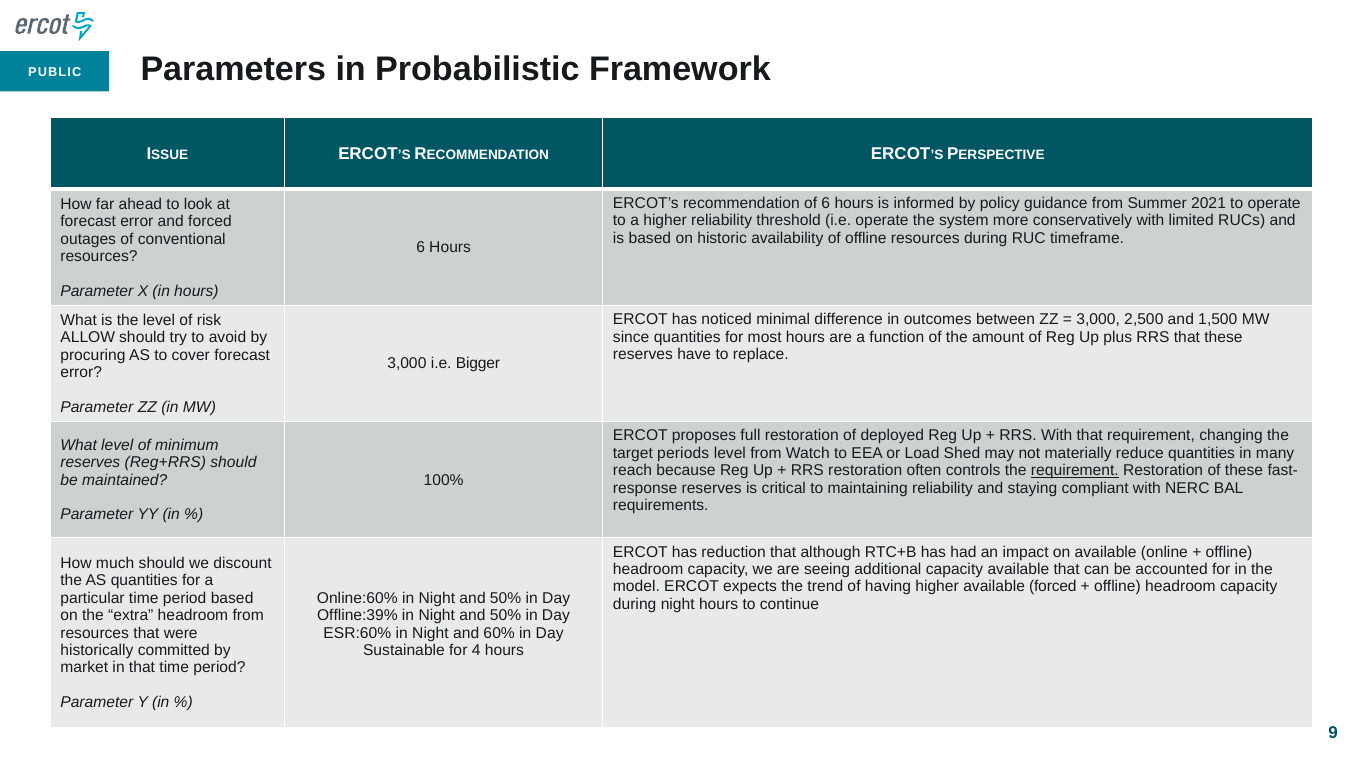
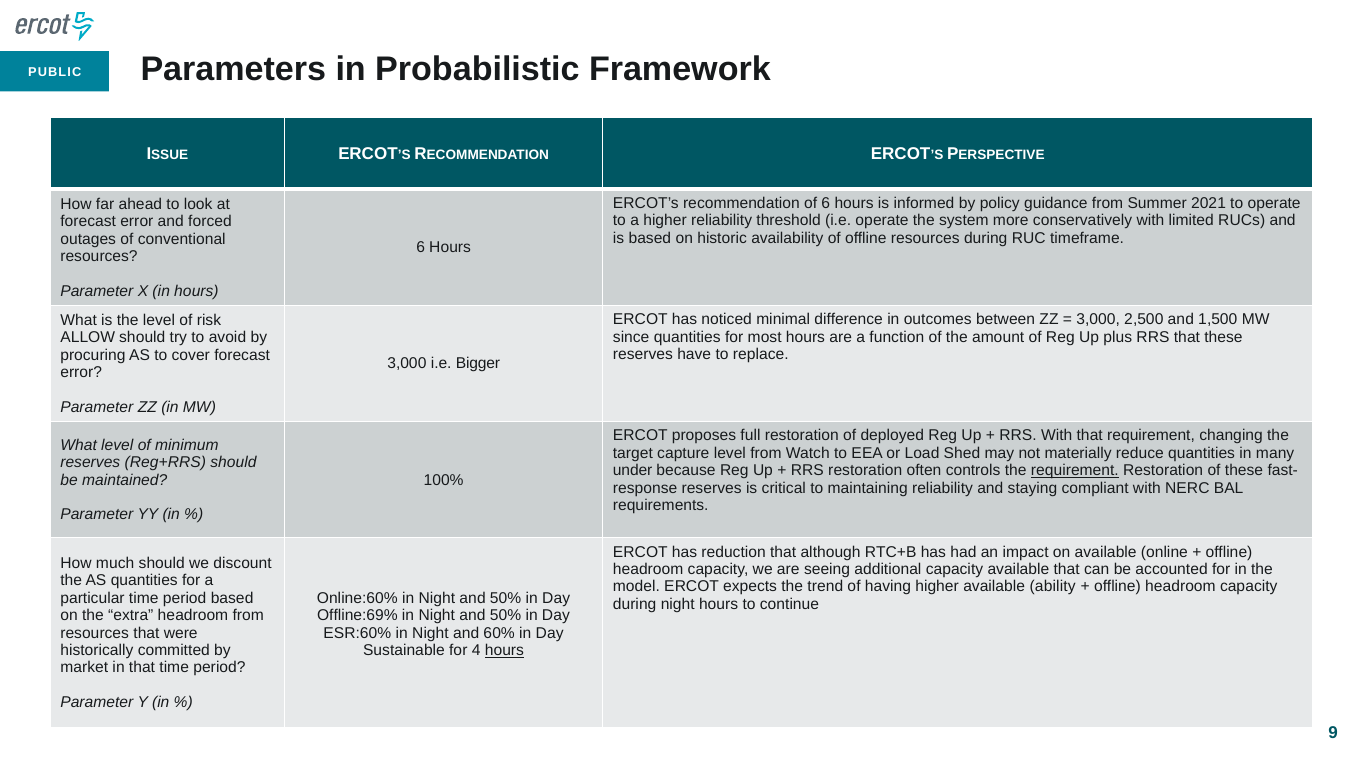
periods: periods -> capture (683, 453)
reach: reach -> under (633, 470)
available forced: forced -> ability (1053, 586)
Offline:39%: Offline:39% -> Offline:69% (357, 615)
hours underline: none -> present (504, 650)
